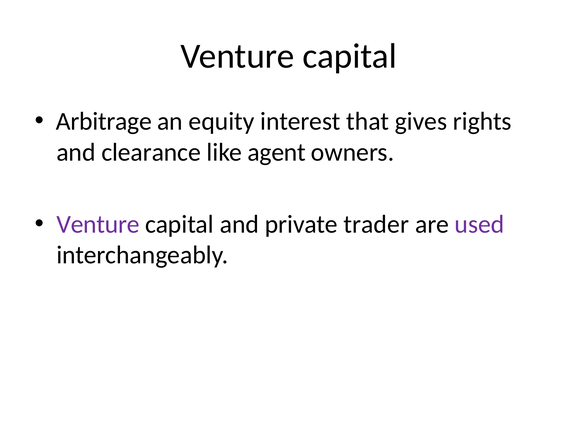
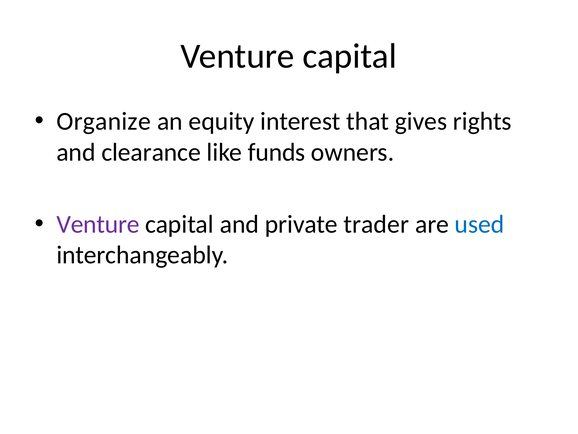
Arbitrage: Arbitrage -> Organize (104, 121)
agent: agent -> funds (277, 152)
used colour: purple -> blue (480, 224)
